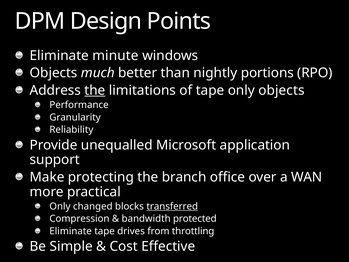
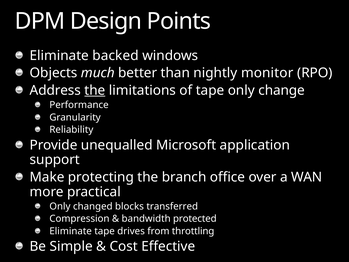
minute: minute -> backed (116, 56)
portions: portions -> monitor (267, 73)
only objects: objects -> change (282, 90)
transferred underline: present -> none (172, 206)
